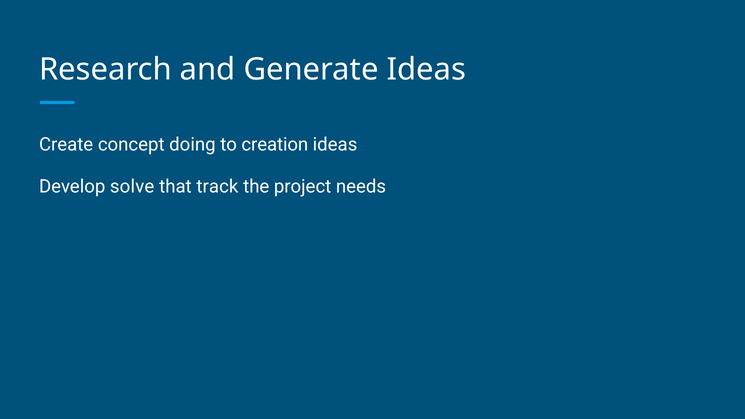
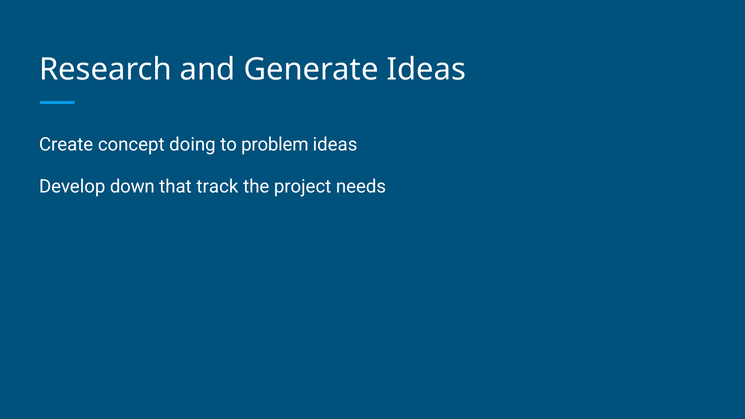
creation: creation -> problem (275, 145)
solve: solve -> down (132, 187)
